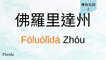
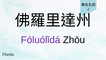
Fóluólǐdá colour: orange -> purple (41, 40)
